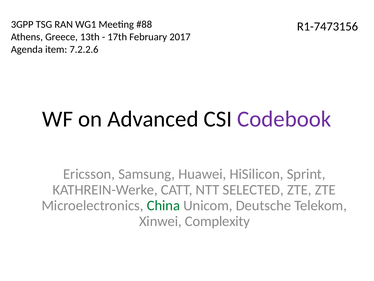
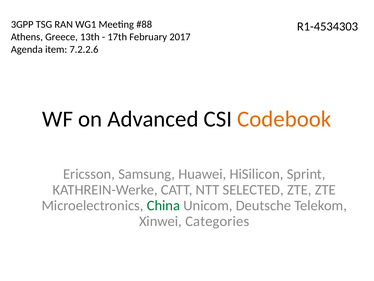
R1-7473156: R1-7473156 -> R1-4534303 (327, 26)
Codebook colour: purple -> orange (284, 119)
Complexity: Complexity -> Categories (217, 221)
